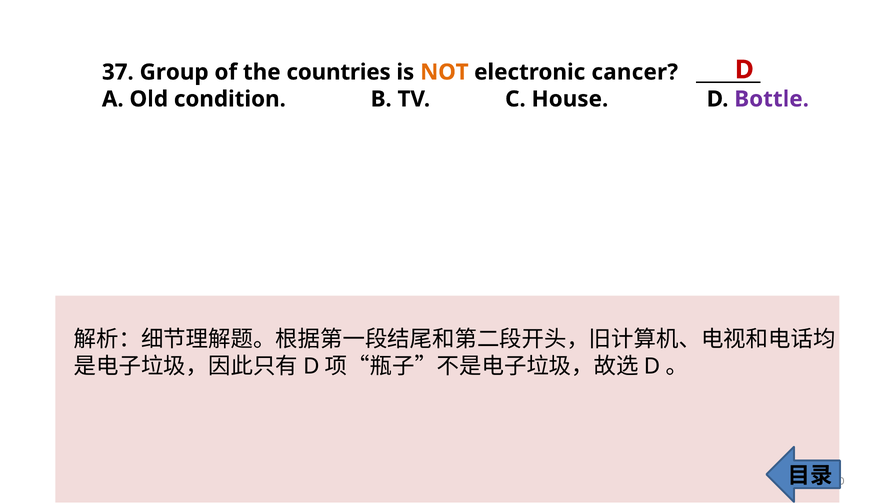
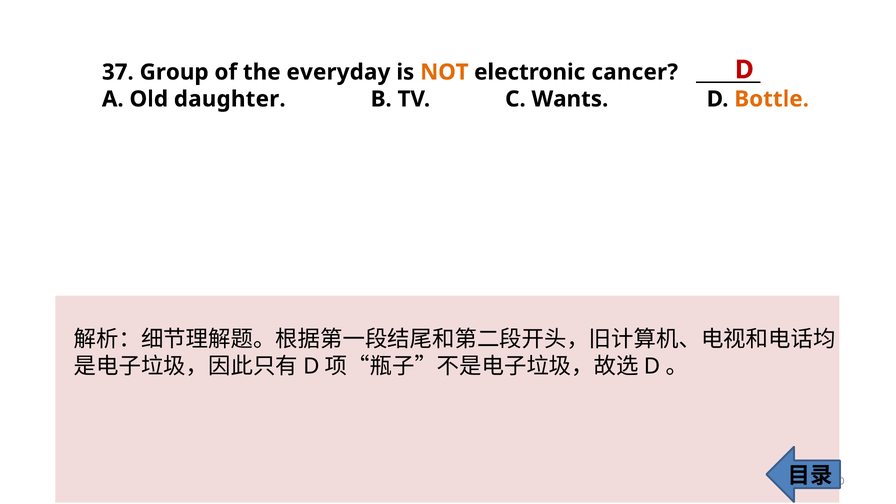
countries: countries -> everyday (338, 72)
condition: condition -> daughter (230, 99)
House: House -> Wants (570, 99)
Bottle colour: purple -> orange (772, 99)
